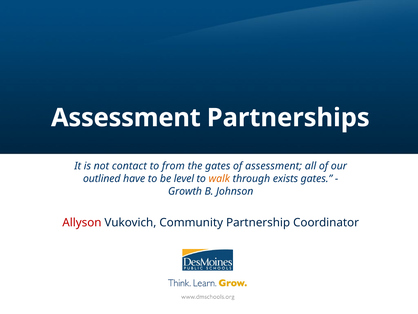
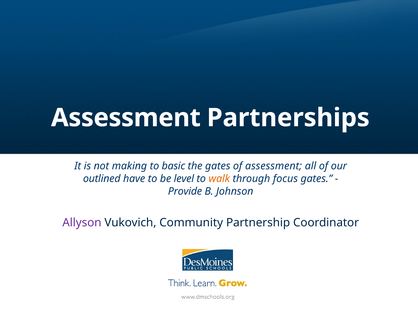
contact: contact -> making (129, 166)
from: from -> basic (173, 166)
exists: exists -> focus (285, 178)
Growth: Growth -> Provide (185, 191)
Allyson colour: red -> purple (82, 222)
